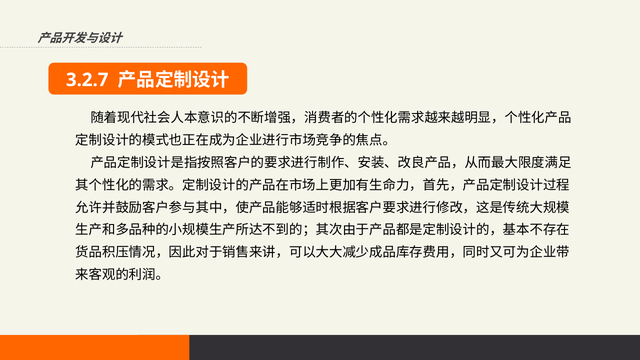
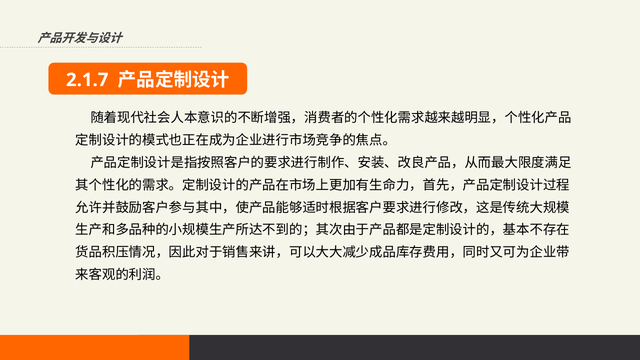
3.2.7: 3.2.7 -> 2.1.7 (87, 80)
